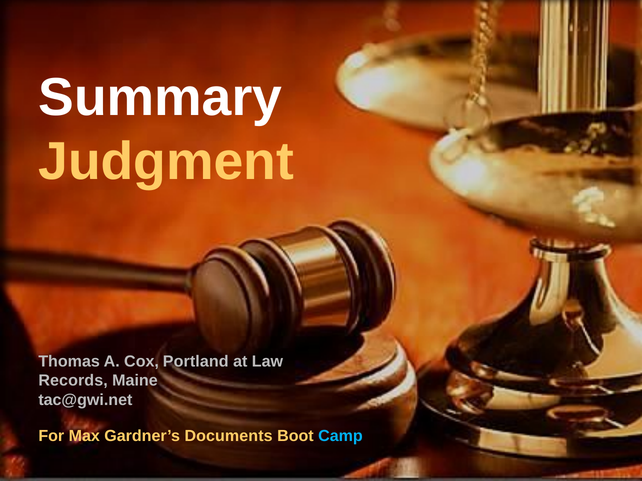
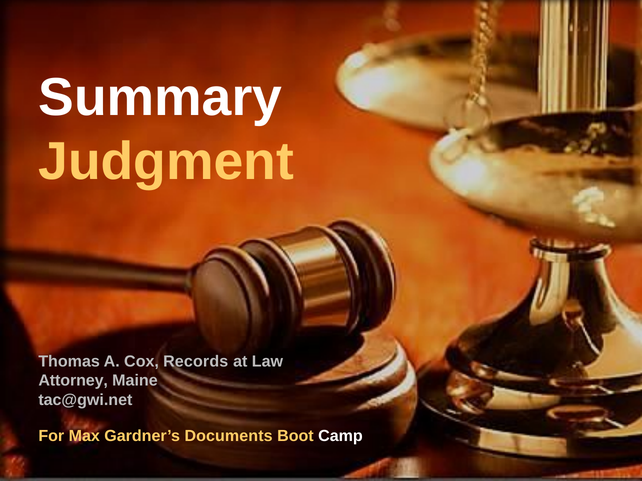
Portland: Portland -> Records (196, 362)
Records: Records -> Attorney (73, 381)
Camp colour: light blue -> white (340, 437)
